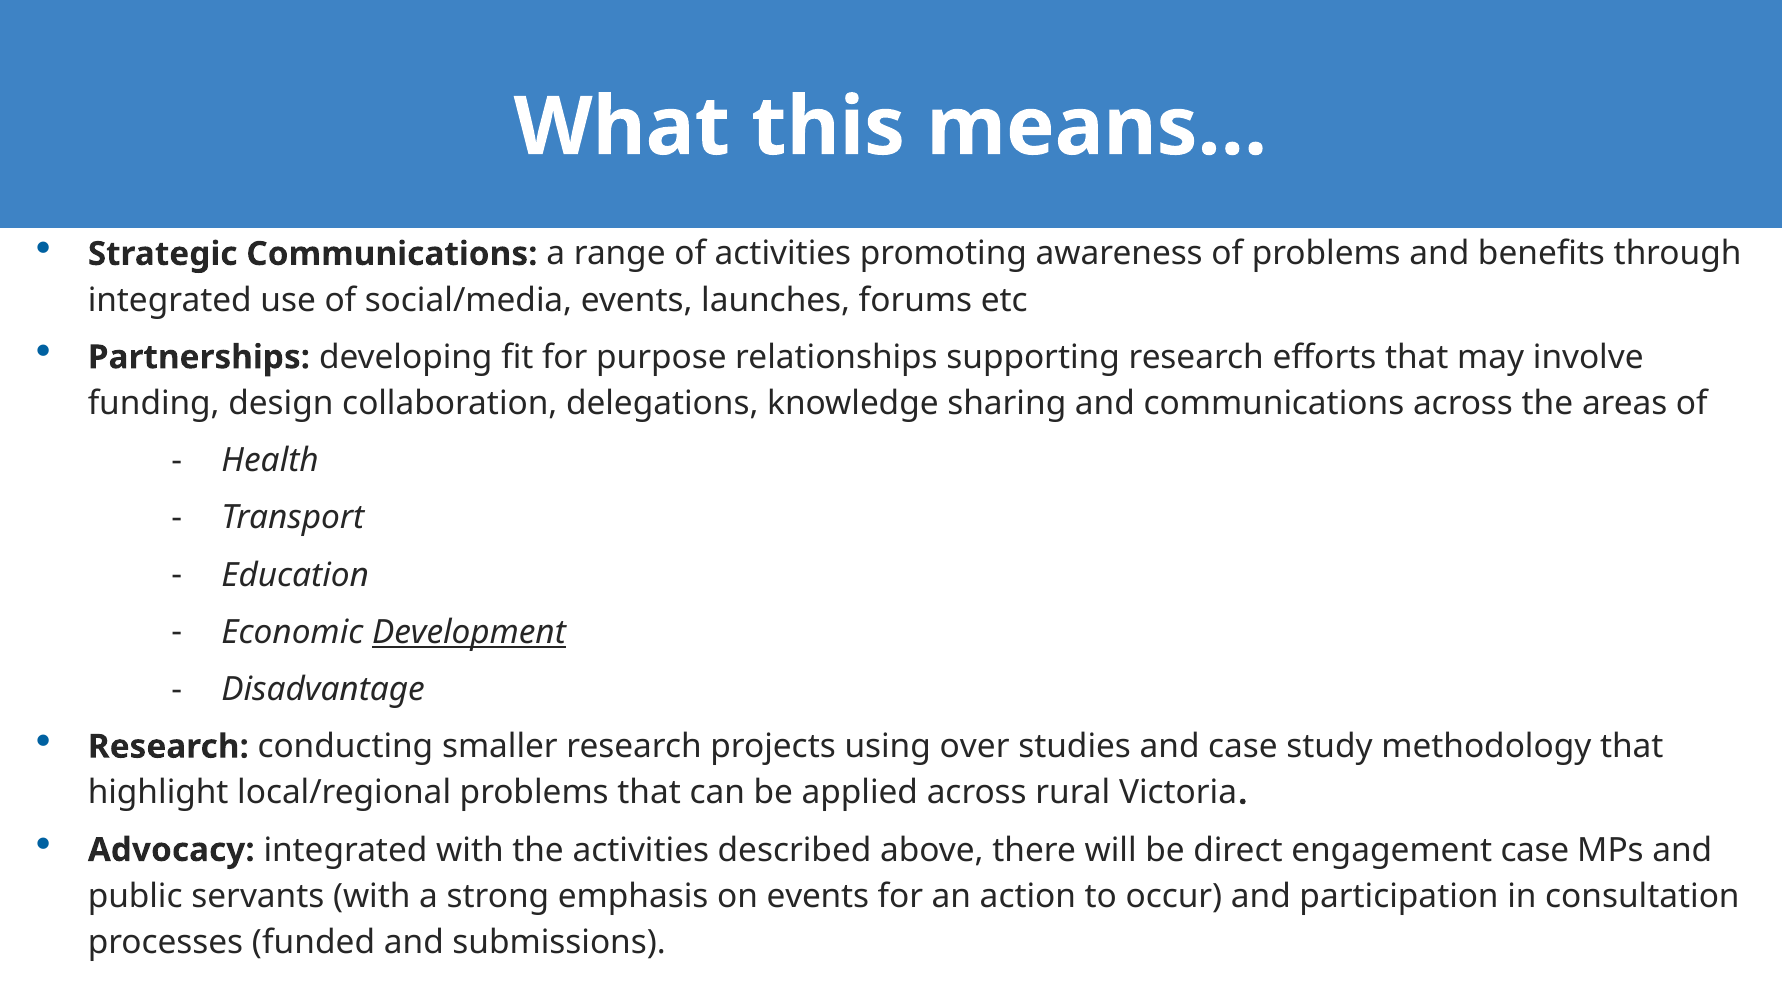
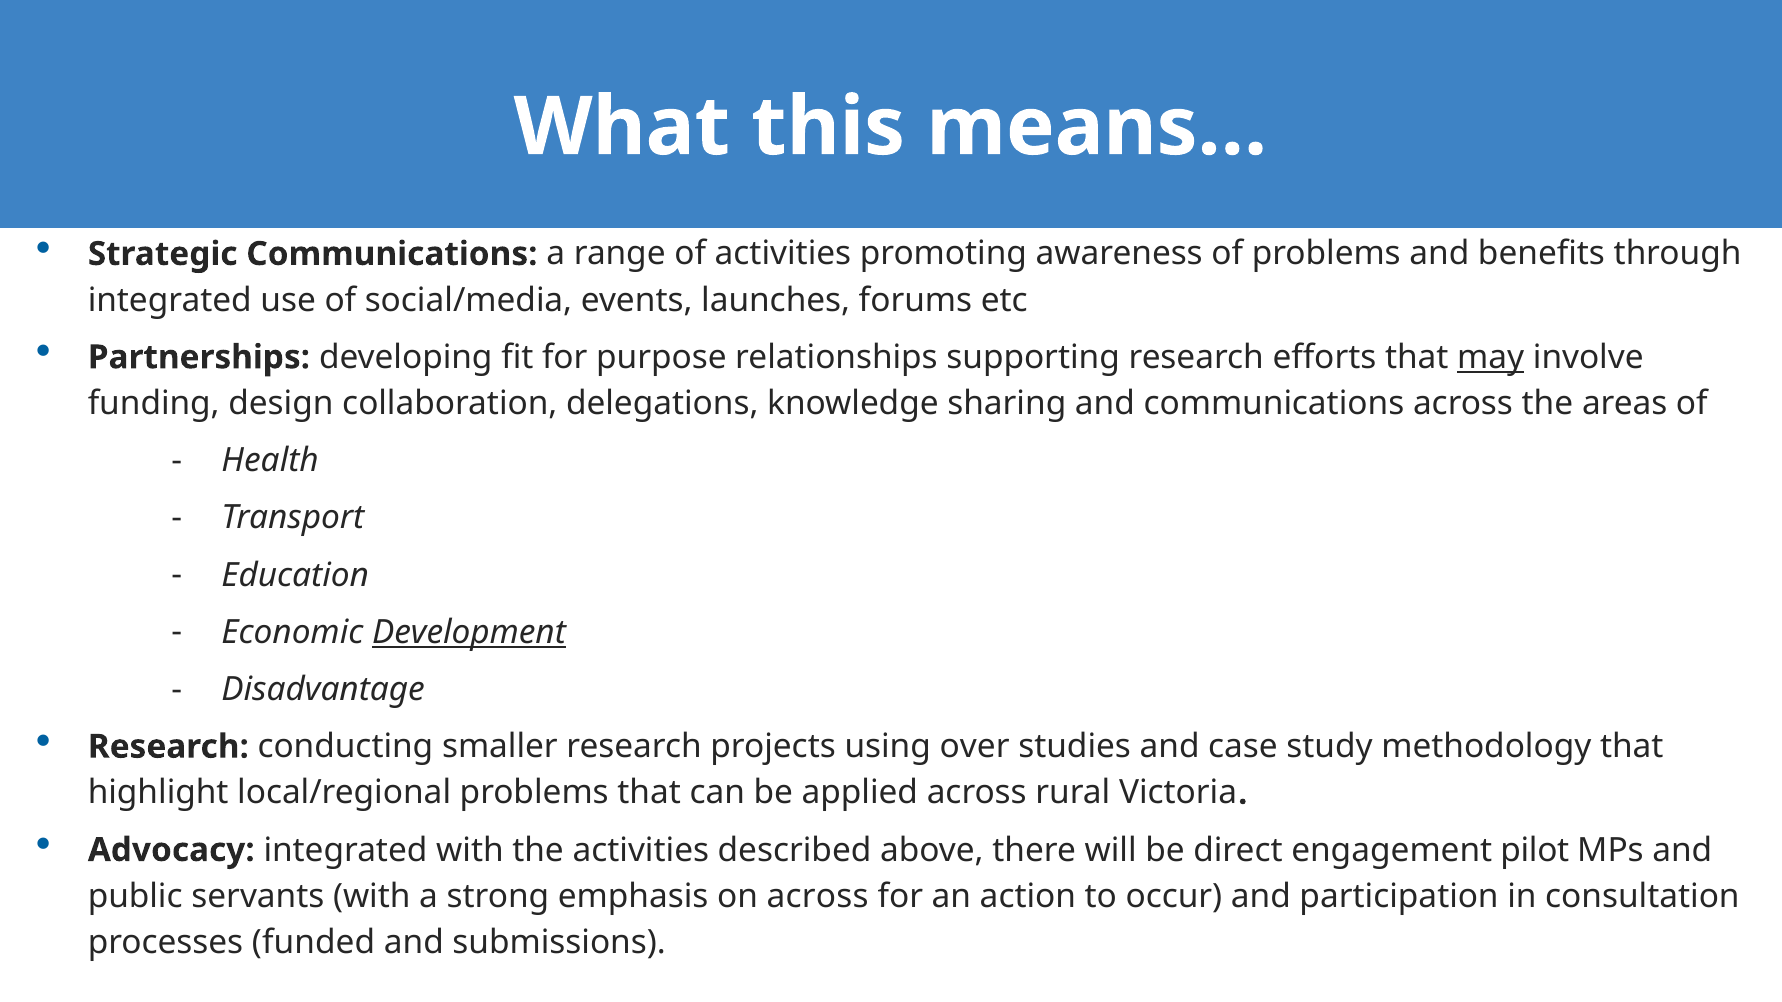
may underline: none -> present (1491, 357)
engagement case: case -> pilot (1535, 850)
on events: events -> across (818, 896)
